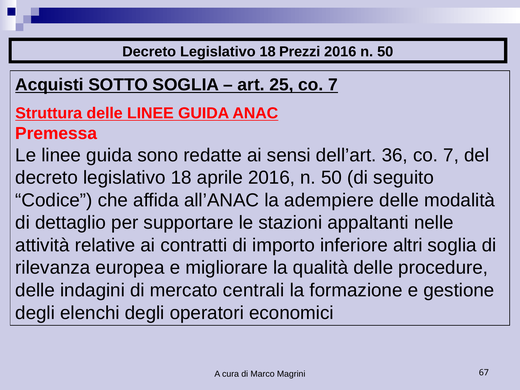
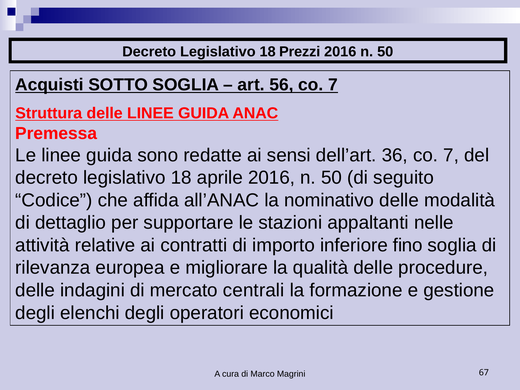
25: 25 -> 56 (281, 85)
adempiere: adempiere -> nominativo (329, 200)
altri: altri -> fino (408, 245)
